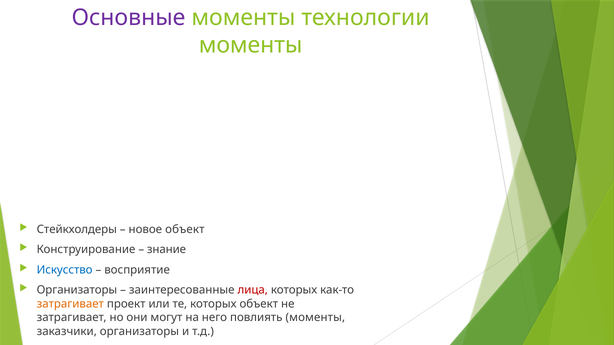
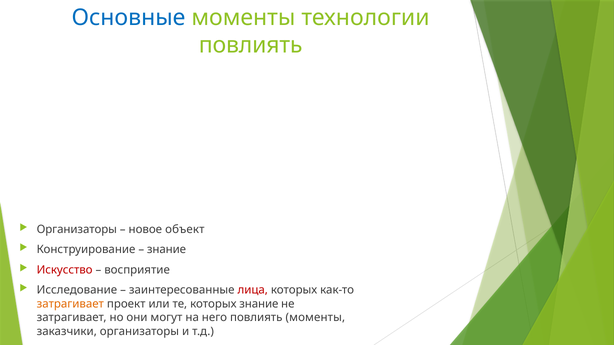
Основные colour: purple -> blue (128, 18)
моменты: моменты -> повлиять (251, 45)
Стейкхолдеры: Стейкхолдеры -> Организаторы (77, 230)
Искусство colour: blue -> red (65, 270)
Организаторы: Организаторы -> Исследование (77, 290)
которых объект: объект -> знание (259, 304)
